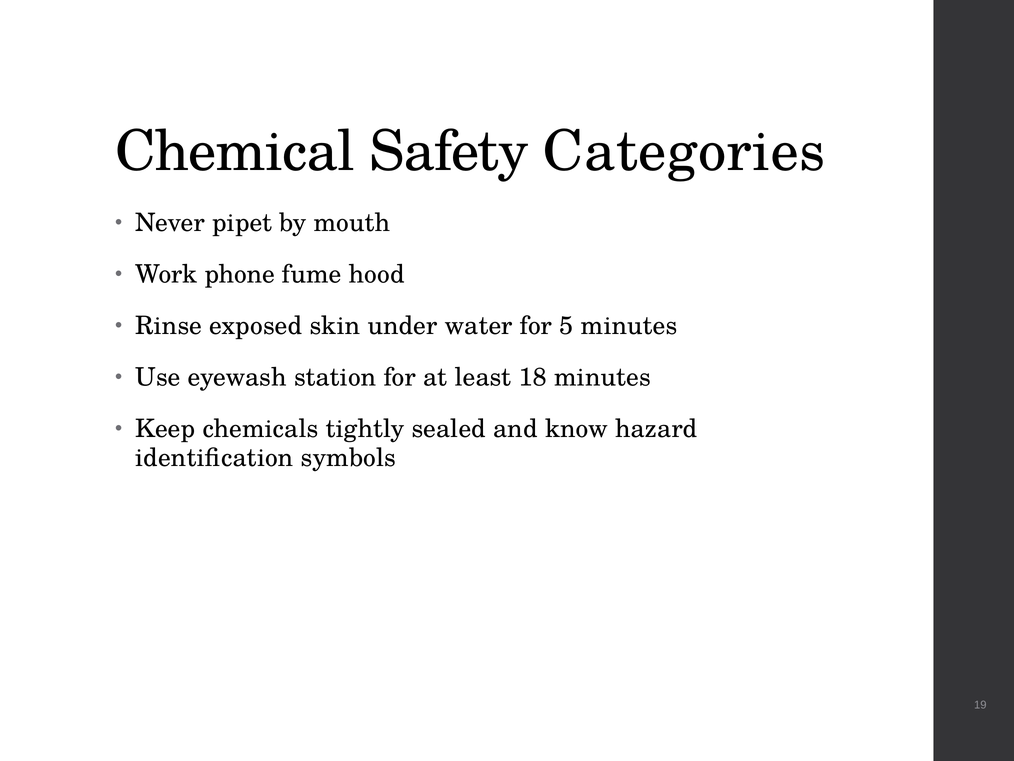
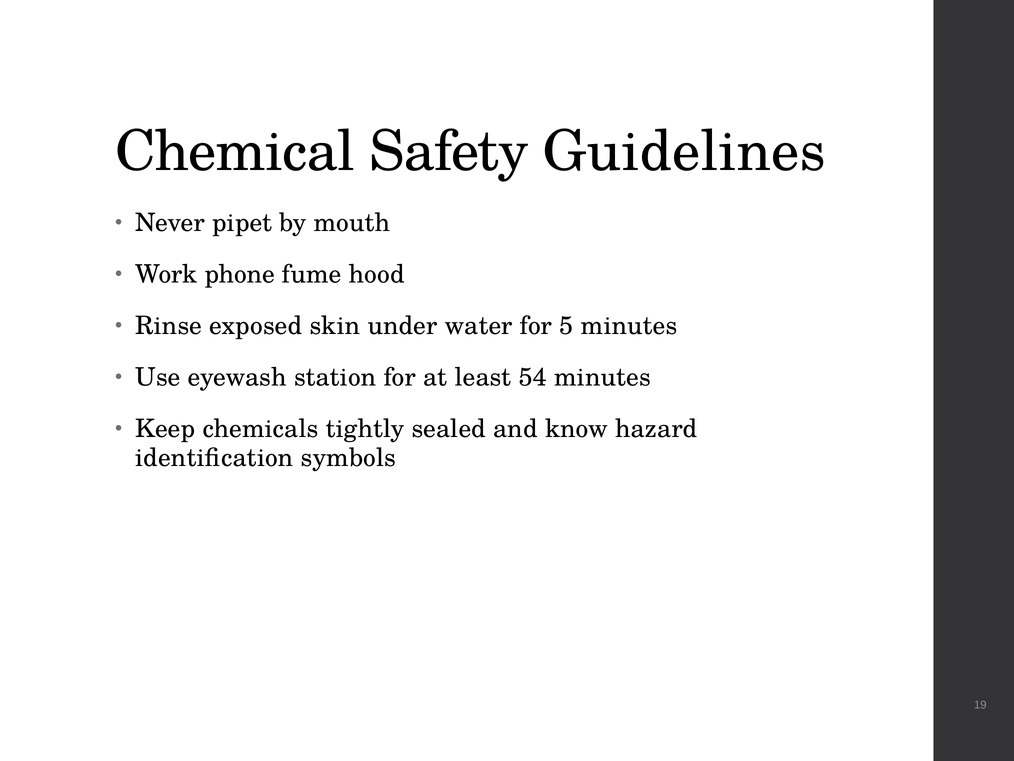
Categories: Categories -> Guidelines (684, 152)
18: 18 -> 54 (533, 377)
